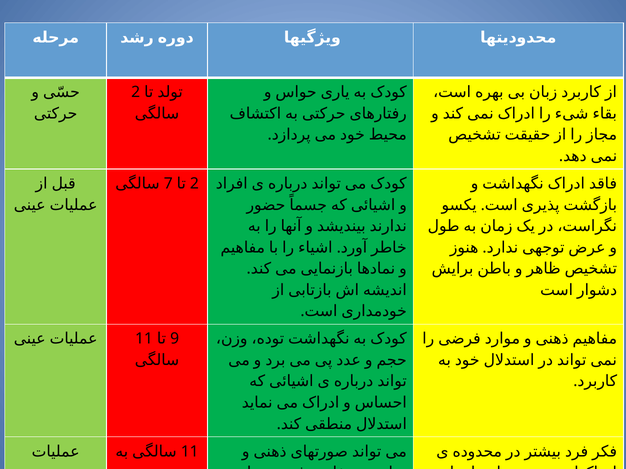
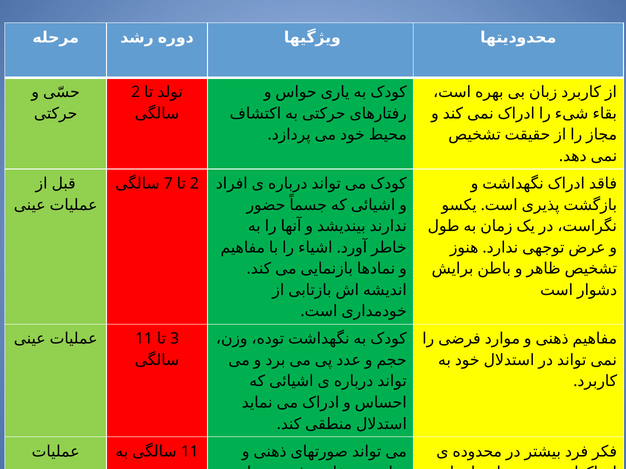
9: 9 -> 3 (175, 339)
